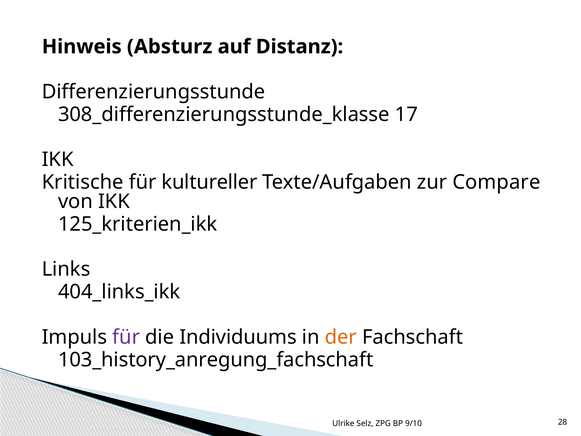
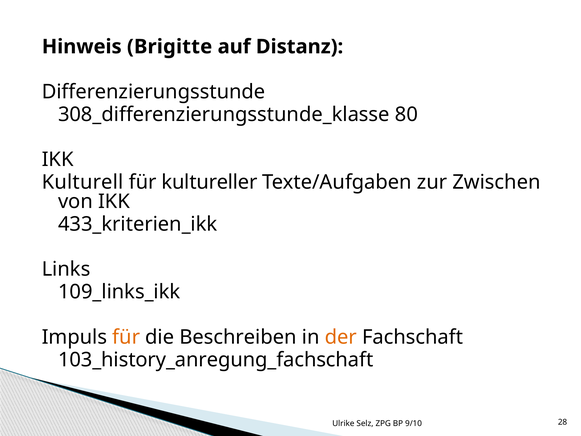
Absturz: Absturz -> Brigitte (170, 47)
17: 17 -> 80 (406, 114)
Kritische: Kritische -> Kulturell (83, 182)
Compare: Compare -> Zwischen (497, 182)
125_kriterien_ikk: 125_kriterien_ikk -> 433_kriterien_ikk (138, 224)
404_links_ikk: 404_links_ikk -> 109_links_ikk (119, 292)
für colour: purple -> orange (126, 337)
Individuums: Individuums -> Beschreiben (238, 337)
